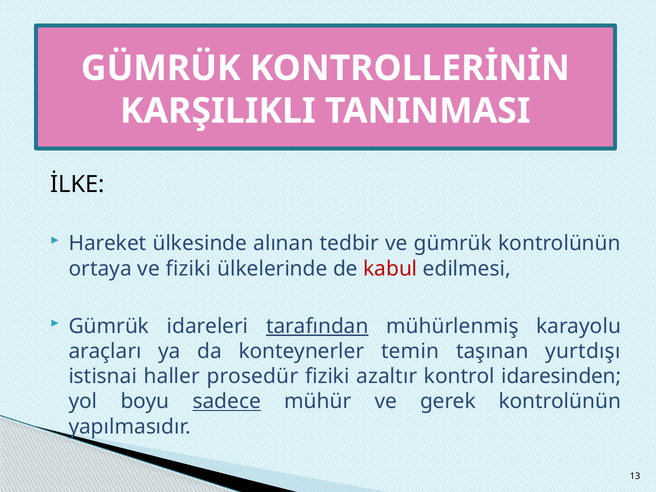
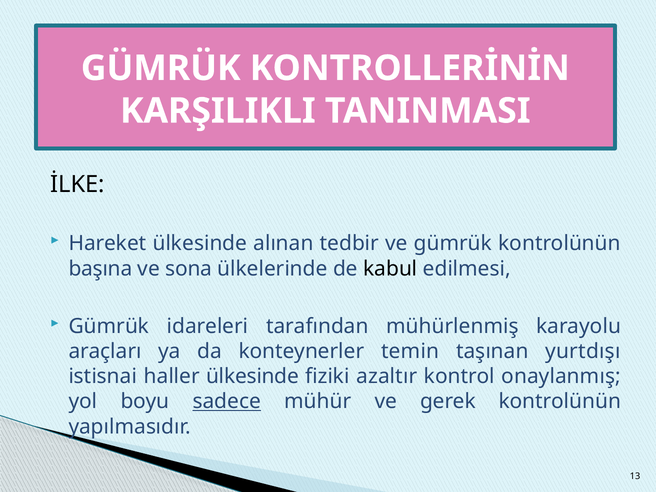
ortaya: ortaya -> başına (100, 269)
ve fiziki: fiziki -> sona (189, 269)
kabul colour: red -> black (390, 269)
tarafından underline: present -> none (317, 326)
haller prosedür: prosedür -> ülkesinde (253, 376)
idaresinden: idaresinden -> onaylanmış (561, 376)
